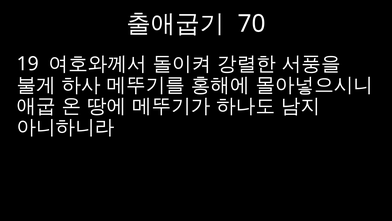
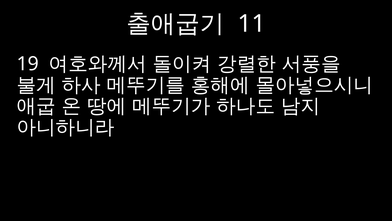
70: 70 -> 11 (252, 24)
